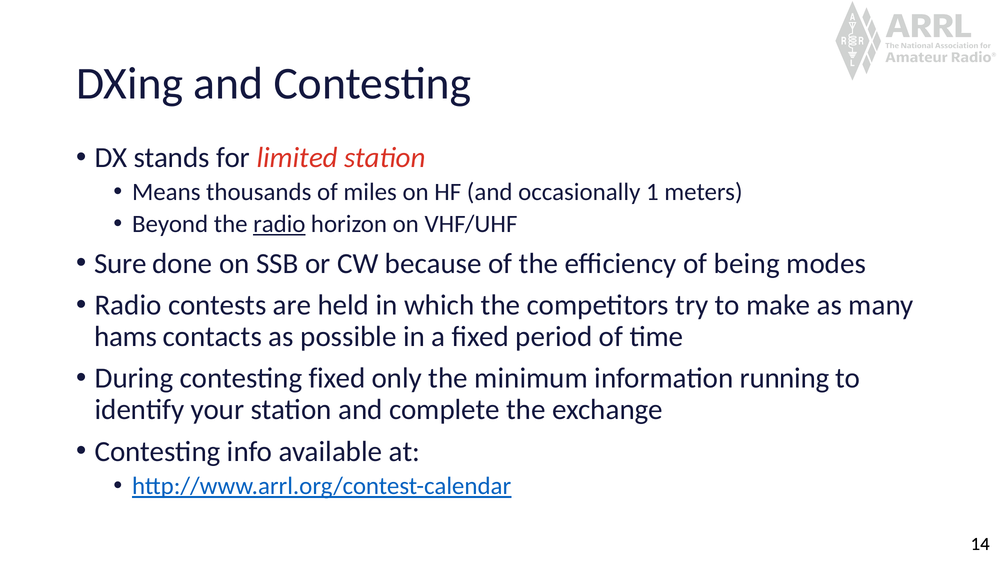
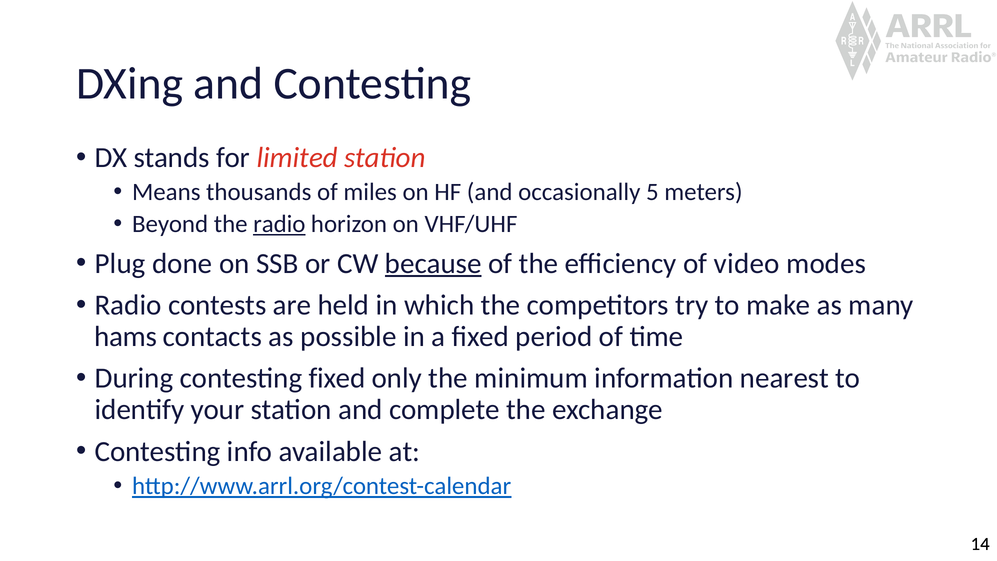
1: 1 -> 5 (652, 192)
Sure: Sure -> Plug (120, 263)
because underline: none -> present (433, 263)
being: being -> video (747, 263)
running: running -> nearest (784, 378)
